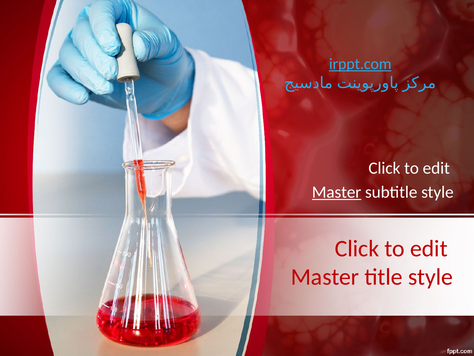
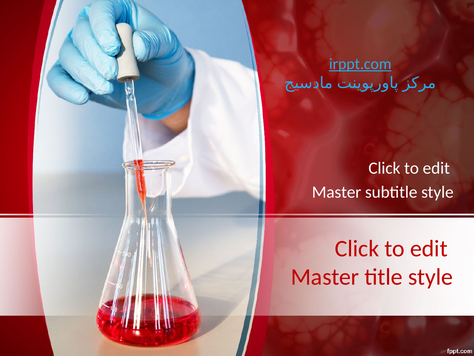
Master underline: present -> none (337, 192)
